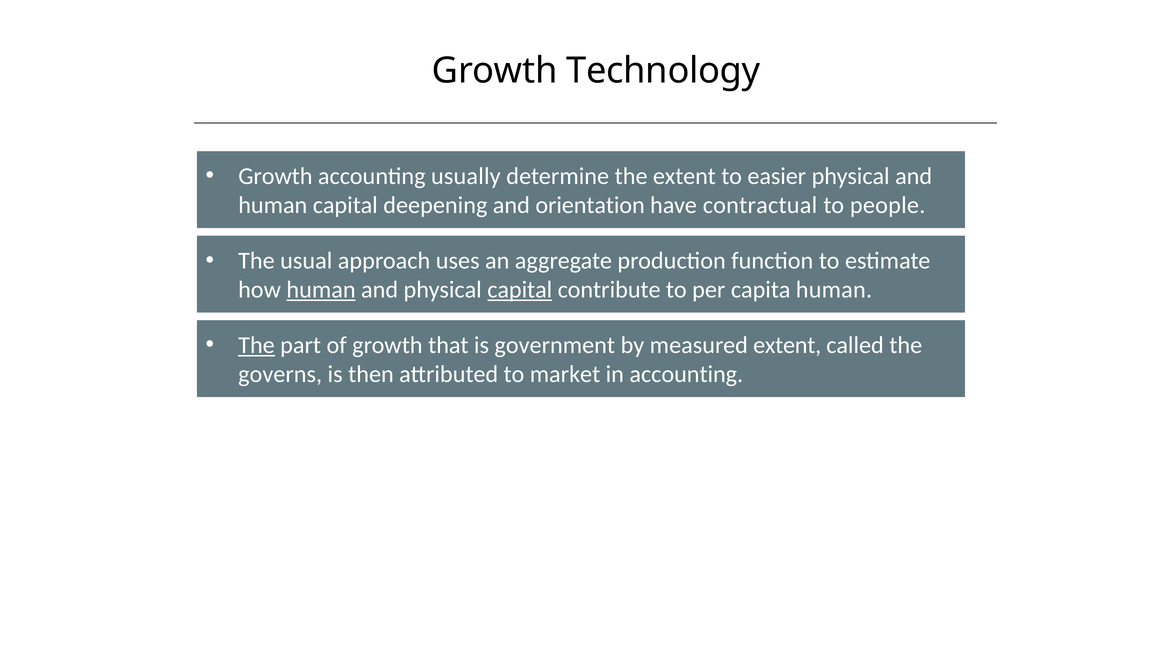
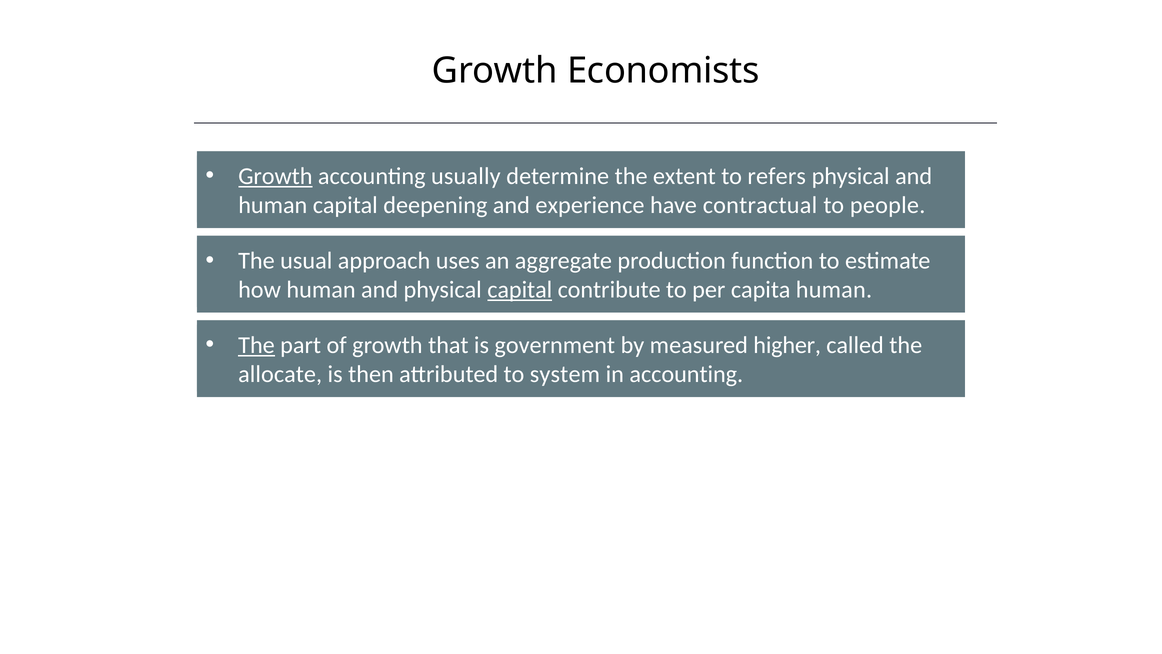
Technology: Technology -> Economists (663, 71)
Growth underline: none -> present (275, 176)
easier: easier -> refers (777, 176)
orientation: orientation -> experience (590, 205)
human underline: present -> none (321, 290)
measured extent: extent -> higher (787, 345)
governs: governs -> allocate (280, 374)
market: market -> system (565, 374)
